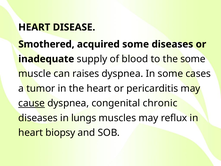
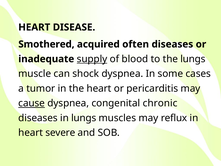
acquired some: some -> often (136, 44)
supply underline: none -> present (92, 59)
the some: some -> lungs (193, 59)
raises: raises -> shock (86, 74)
biopsy: biopsy -> severe (60, 133)
